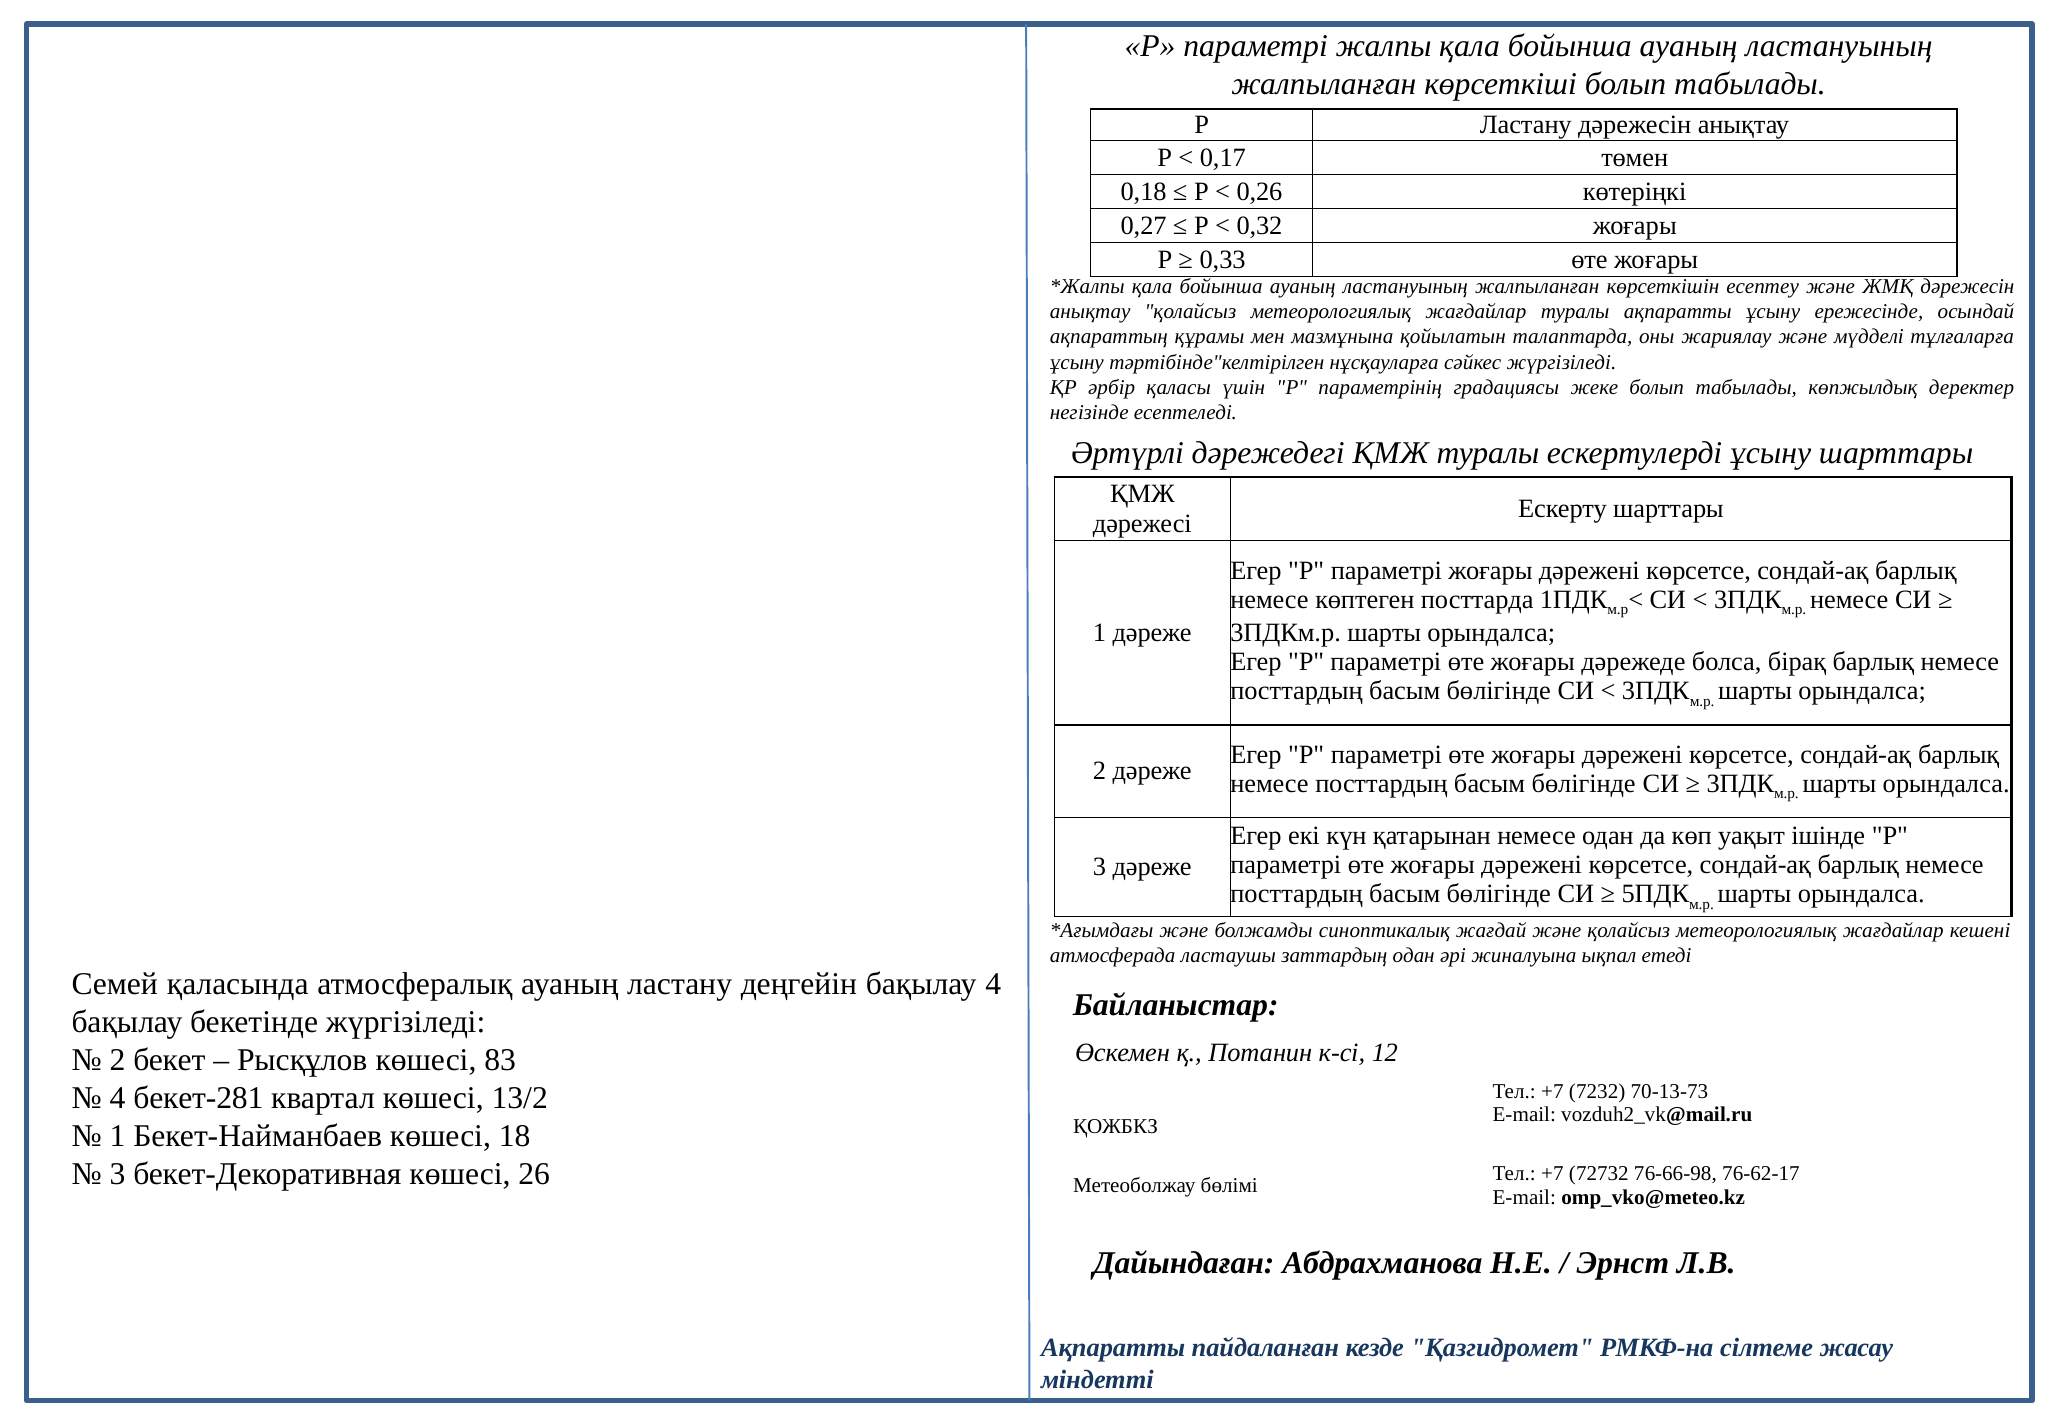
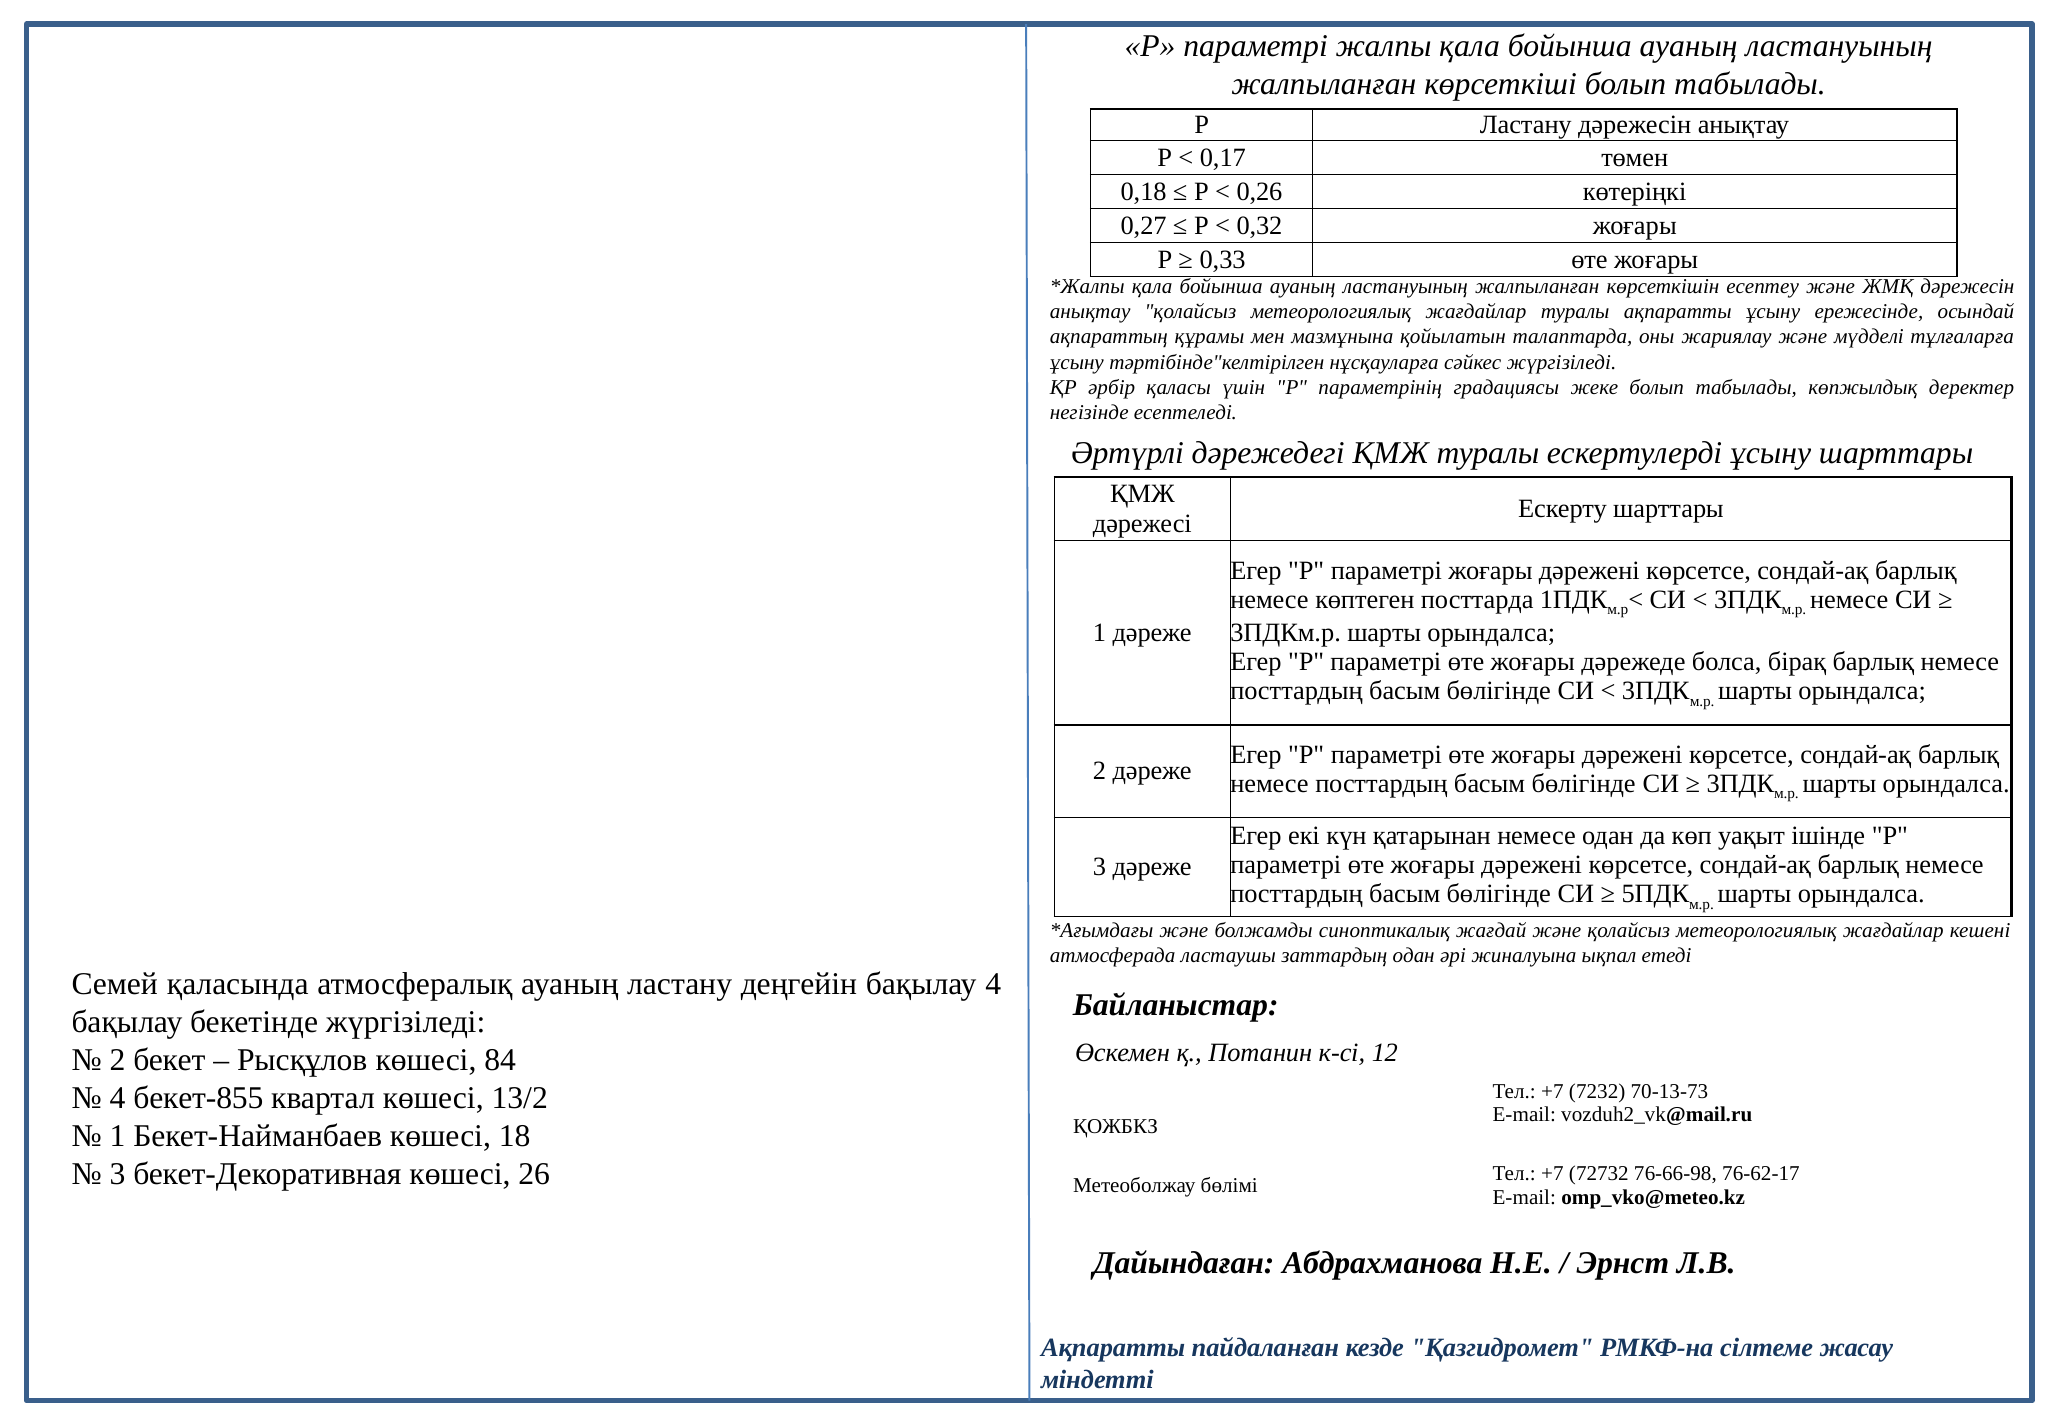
83: 83 -> 84 (500, 1060)
бекет-281: бекет-281 -> бекет-855 (198, 1098)
